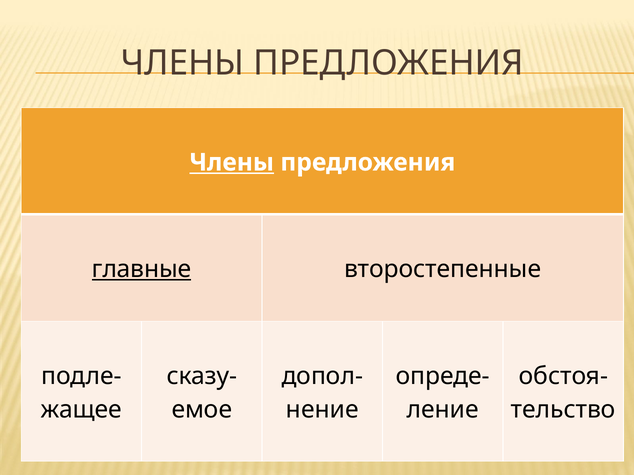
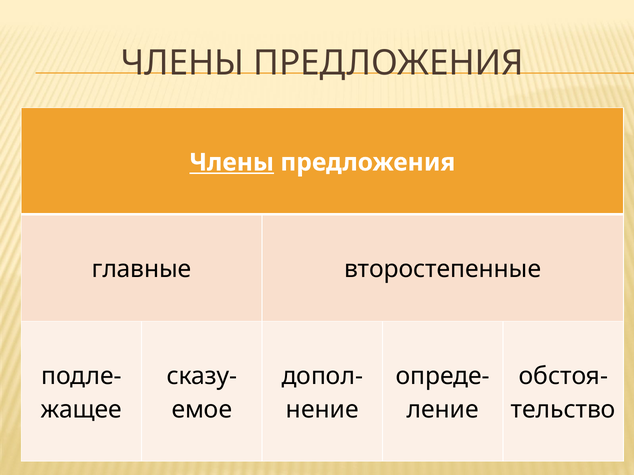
главные underline: present -> none (142, 269)
